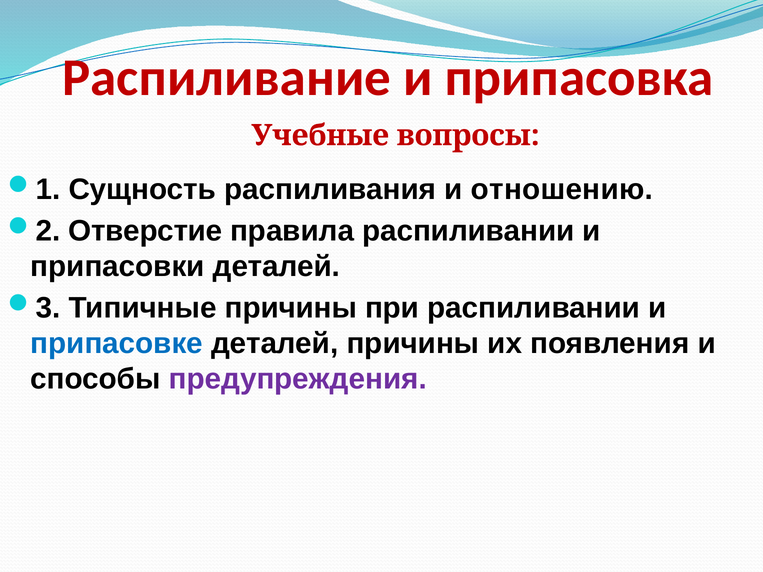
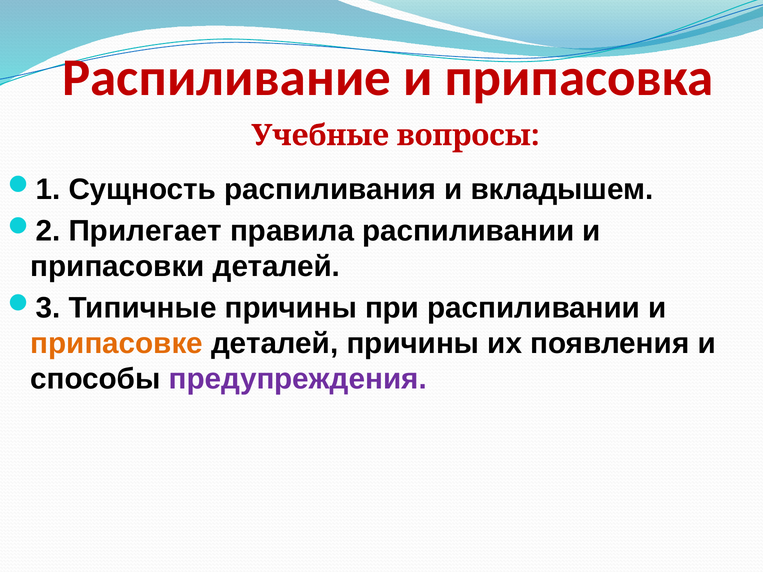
отношению: отношению -> вкладышем (562, 190)
Отверстие: Отверстие -> Прилегает (145, 231)
припасовке colour: blue -> orange (117, 344)
